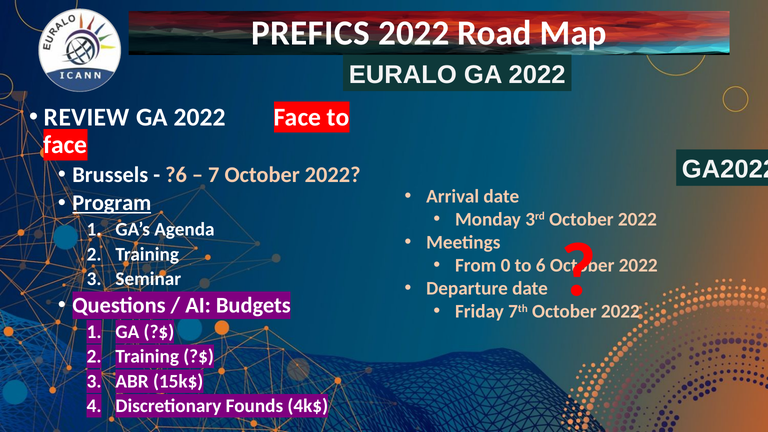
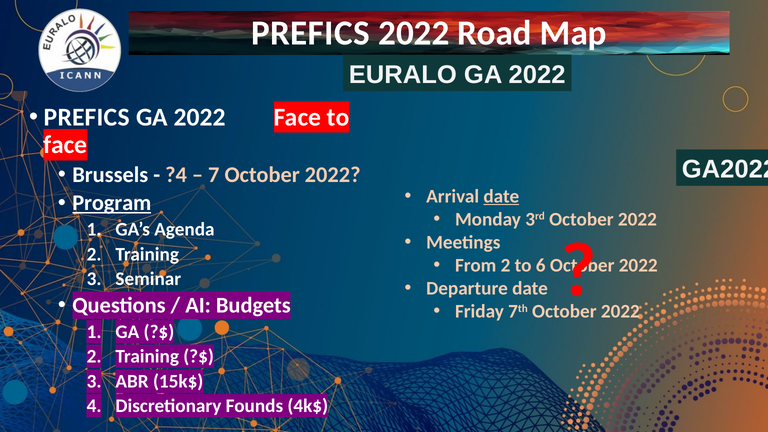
REVIEW: REVIEW -> PREFICS (87, 117)
?6: ?6 -> ?4 (176, 175)
date underline: none -> present (501, 196)
From 0: 0 -> 2 (506, 265)
